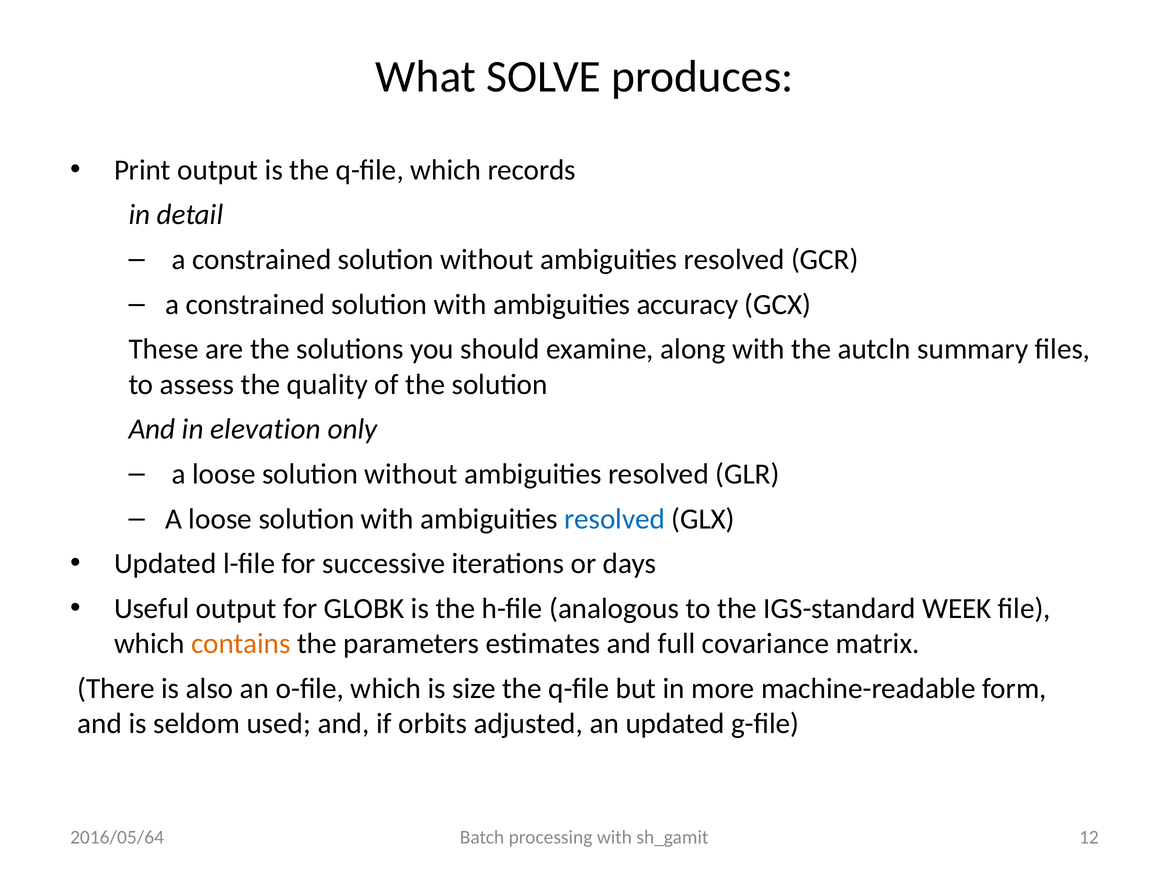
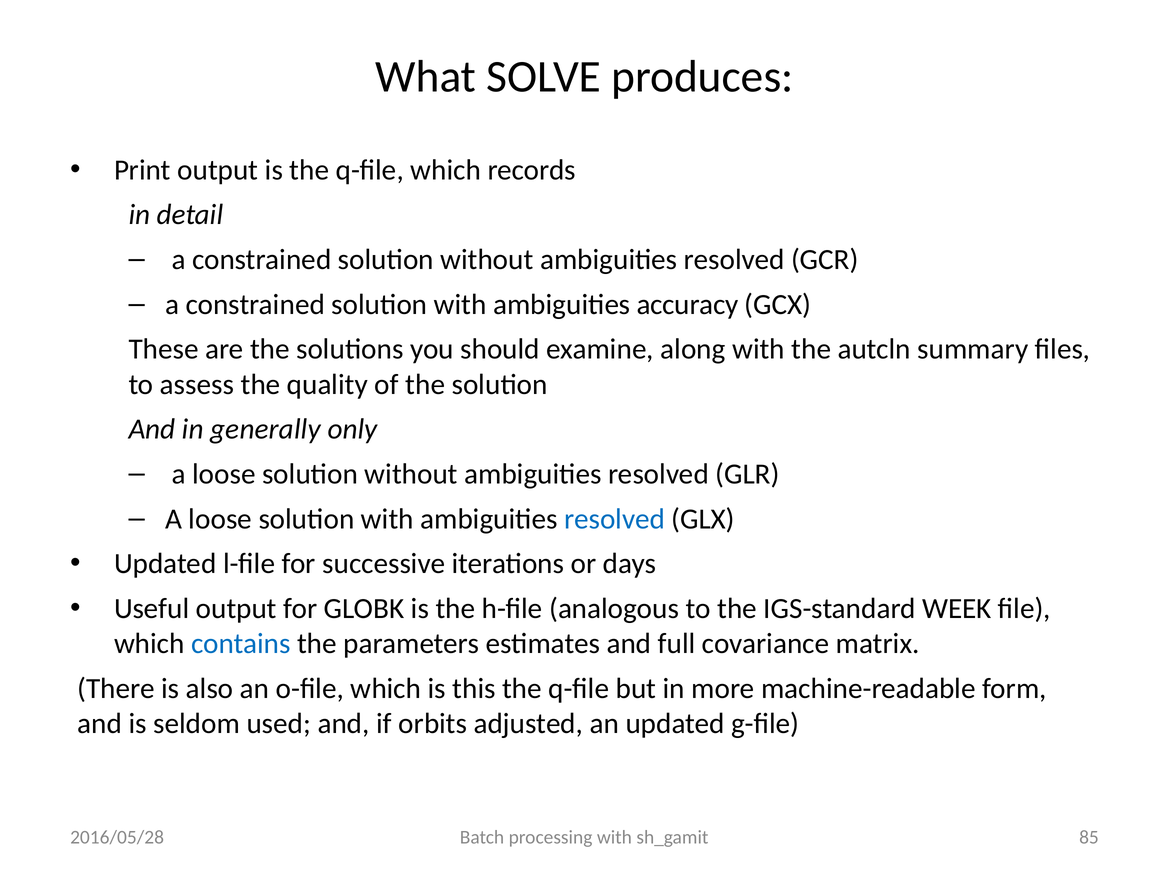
elevation: elevation -> generally (266, 429)
contains colour: orange -> blue (241, 644)
size: size -> this (474, 688)
12: 12 -> 85 (1089, 837)
2016/05/64: 2016/05/64 -> 2016/05/28 (117, 837)
